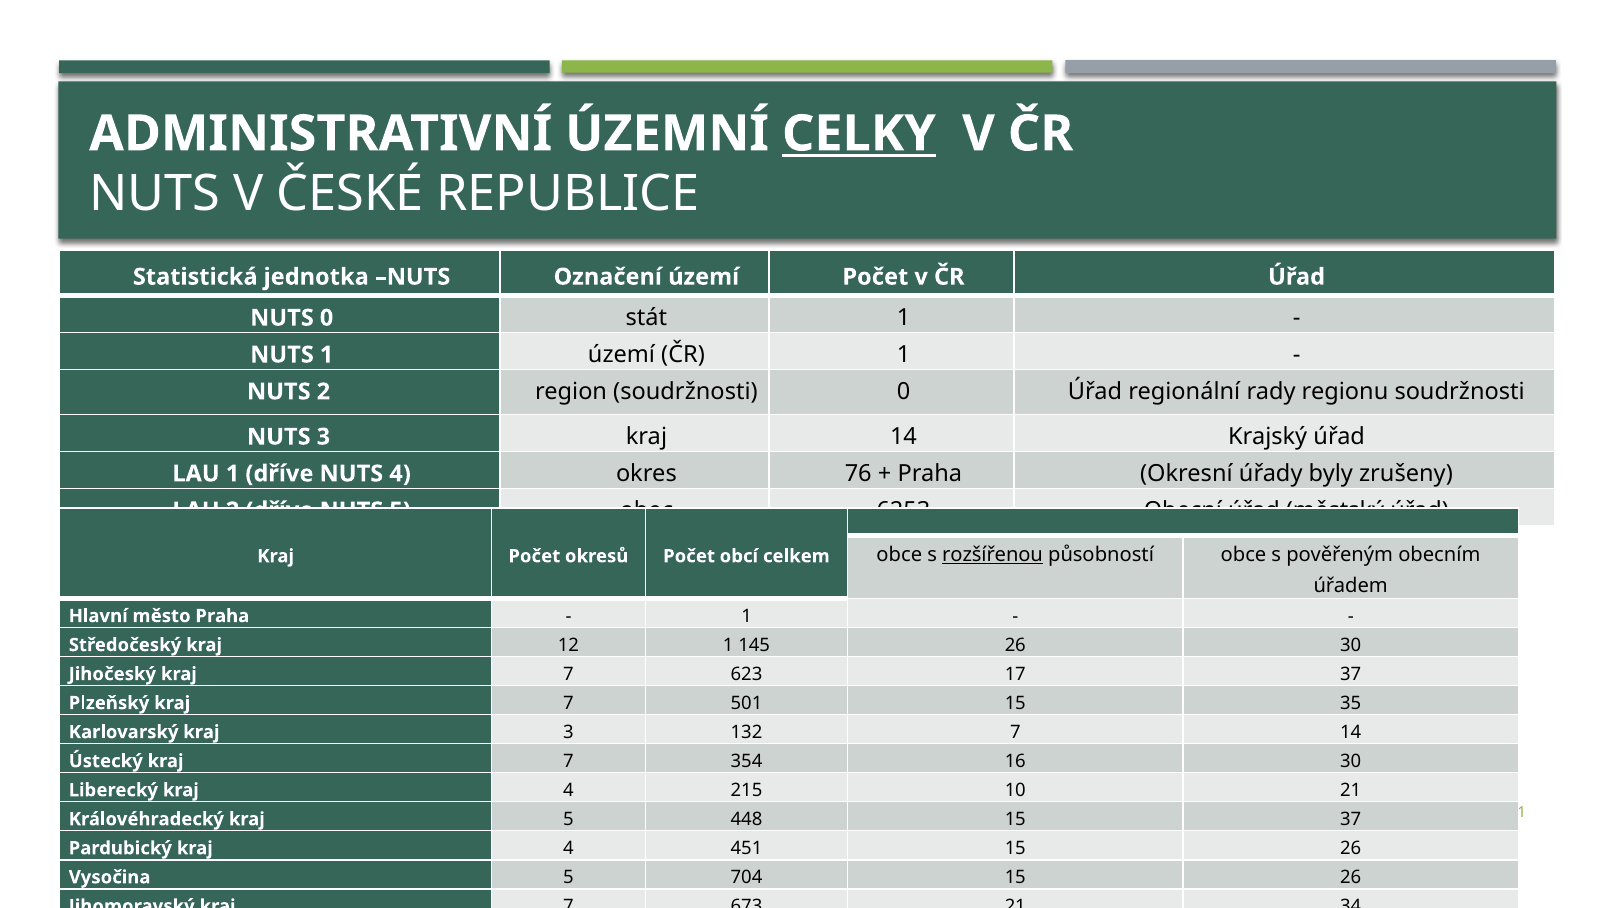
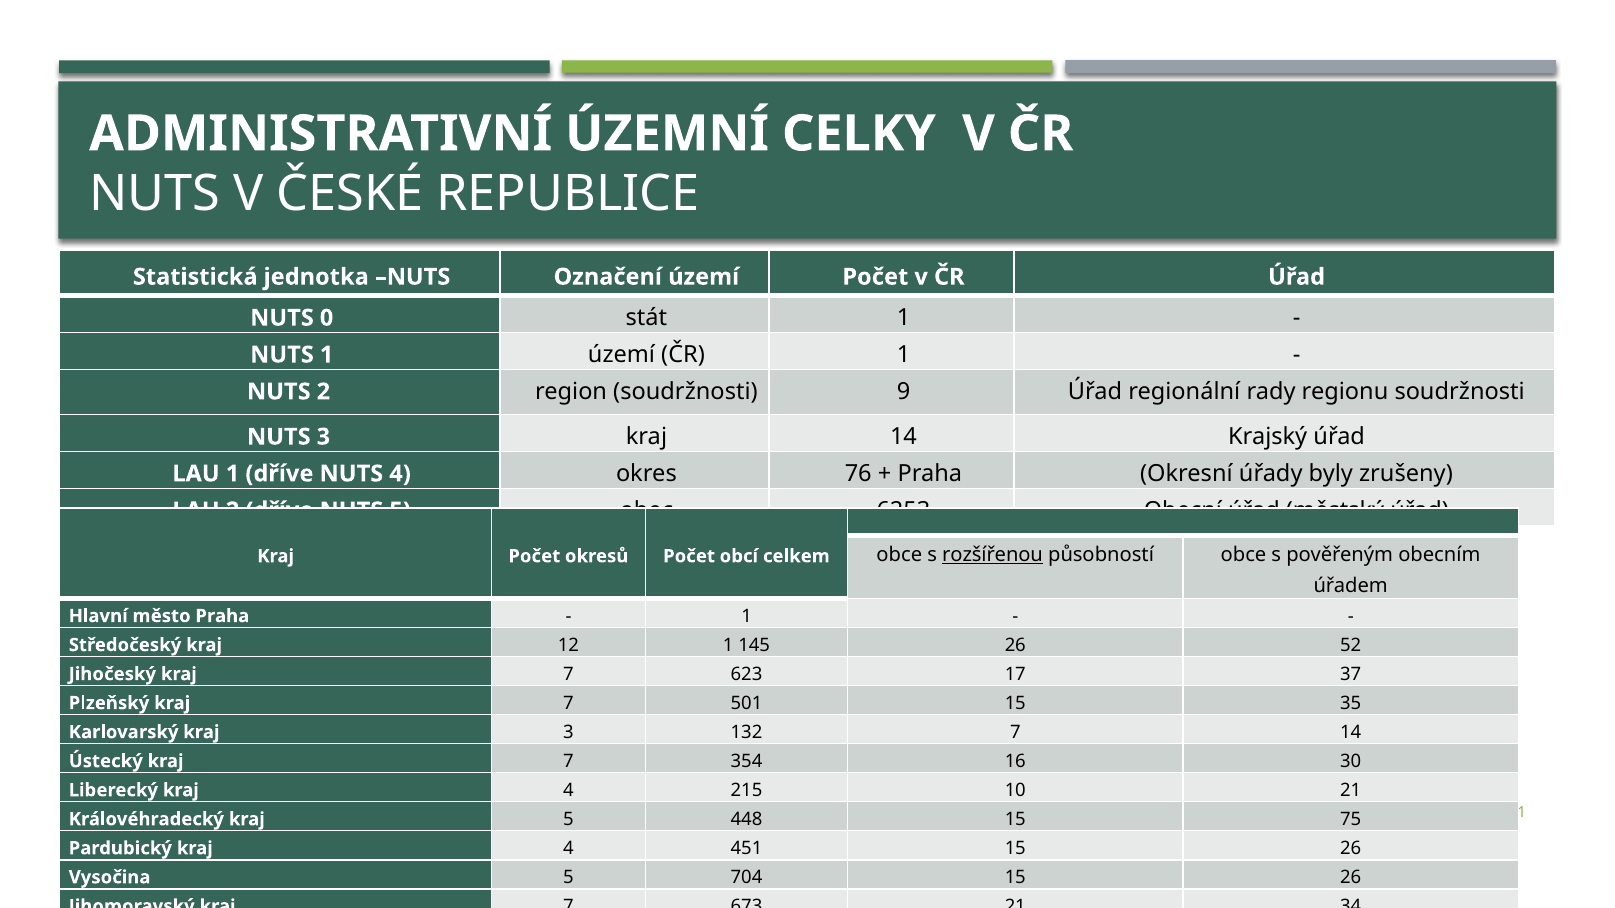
CELKY underline: present -> none (859, 134)
soudržnosti 0: 0 -> 9 (904, 392)
26 30: 30 -> 52 (1351, 645)
15 37: 37 -> 75 (1351, 820)
